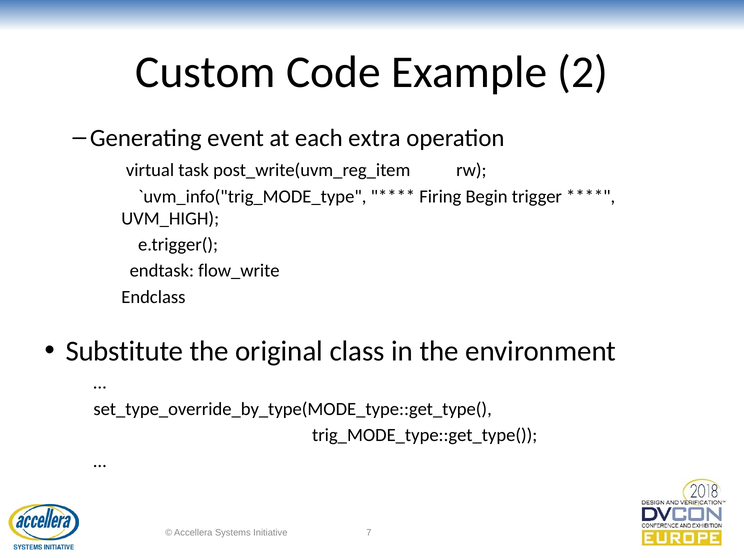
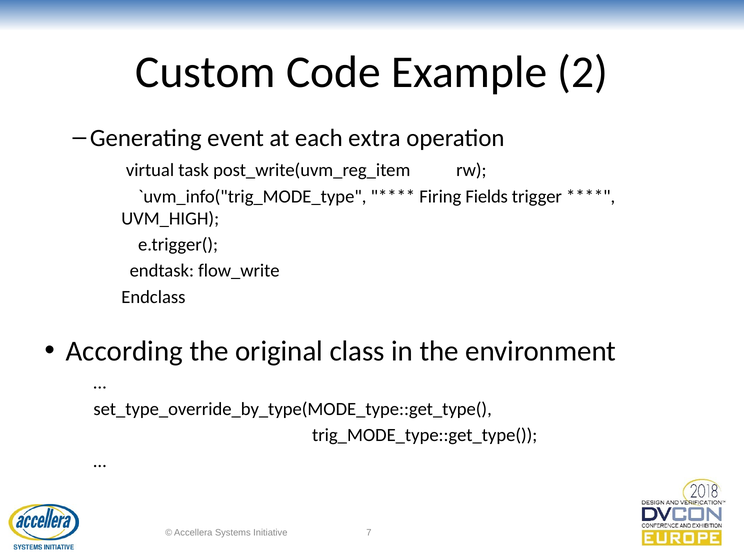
Begin: Begin -> Fields (487, 196)
Substitute: Substitute -> According (124, 351)
